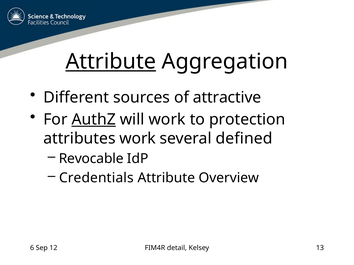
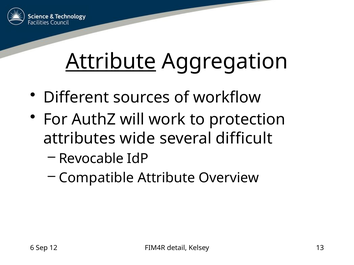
attractive: attractive -> workflow (227, 98)
AuthZ underline: present -> none (94, 120)
attributes work: work -> wide (137, 139)
defined: defined -> difficult (244, 139)
Credentials: Credentials -> Compatible (96, 178)
